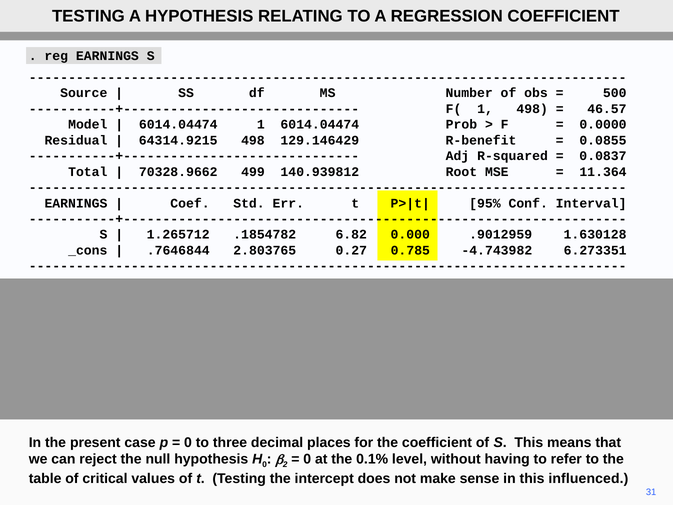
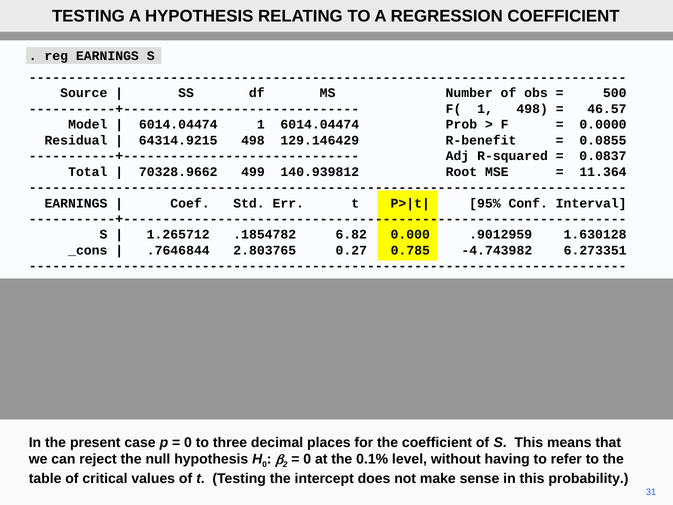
influenced: influenced -> probability (588, 478)
